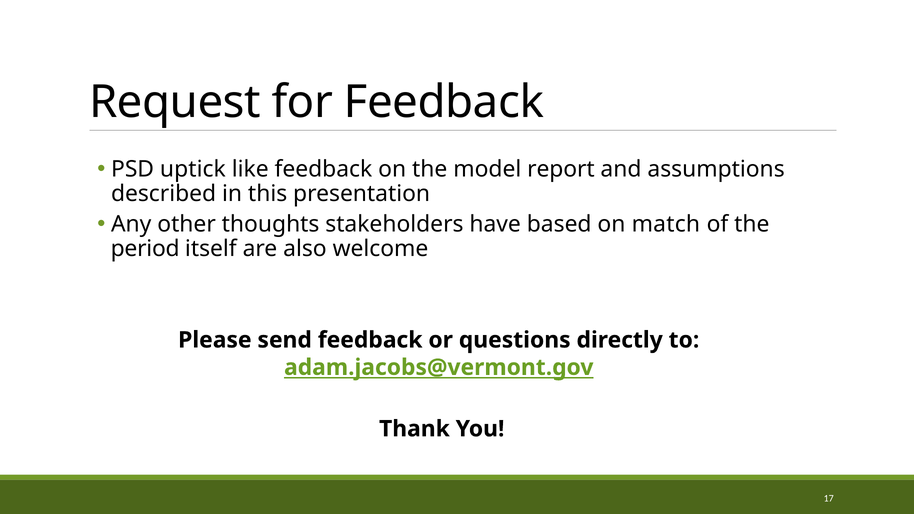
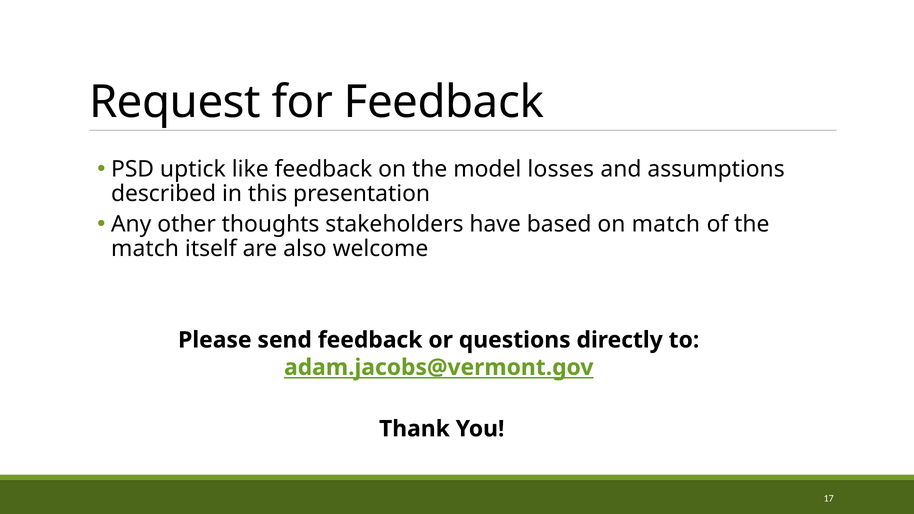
report: report -> losses (561, 169)
period: period -> match (145, 249)
